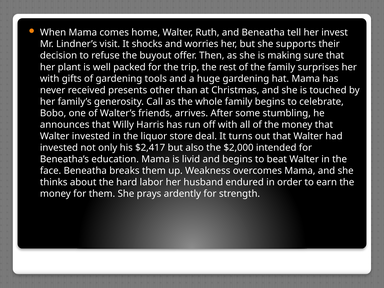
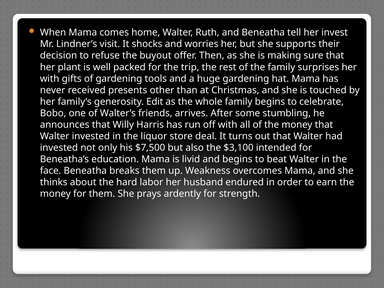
Call: Call -> Edit (155, 102)
$2,417: $2,417 -> $7,500 (150, 148)
$2,000: $2,000 -> $3,100 (239, 148)
